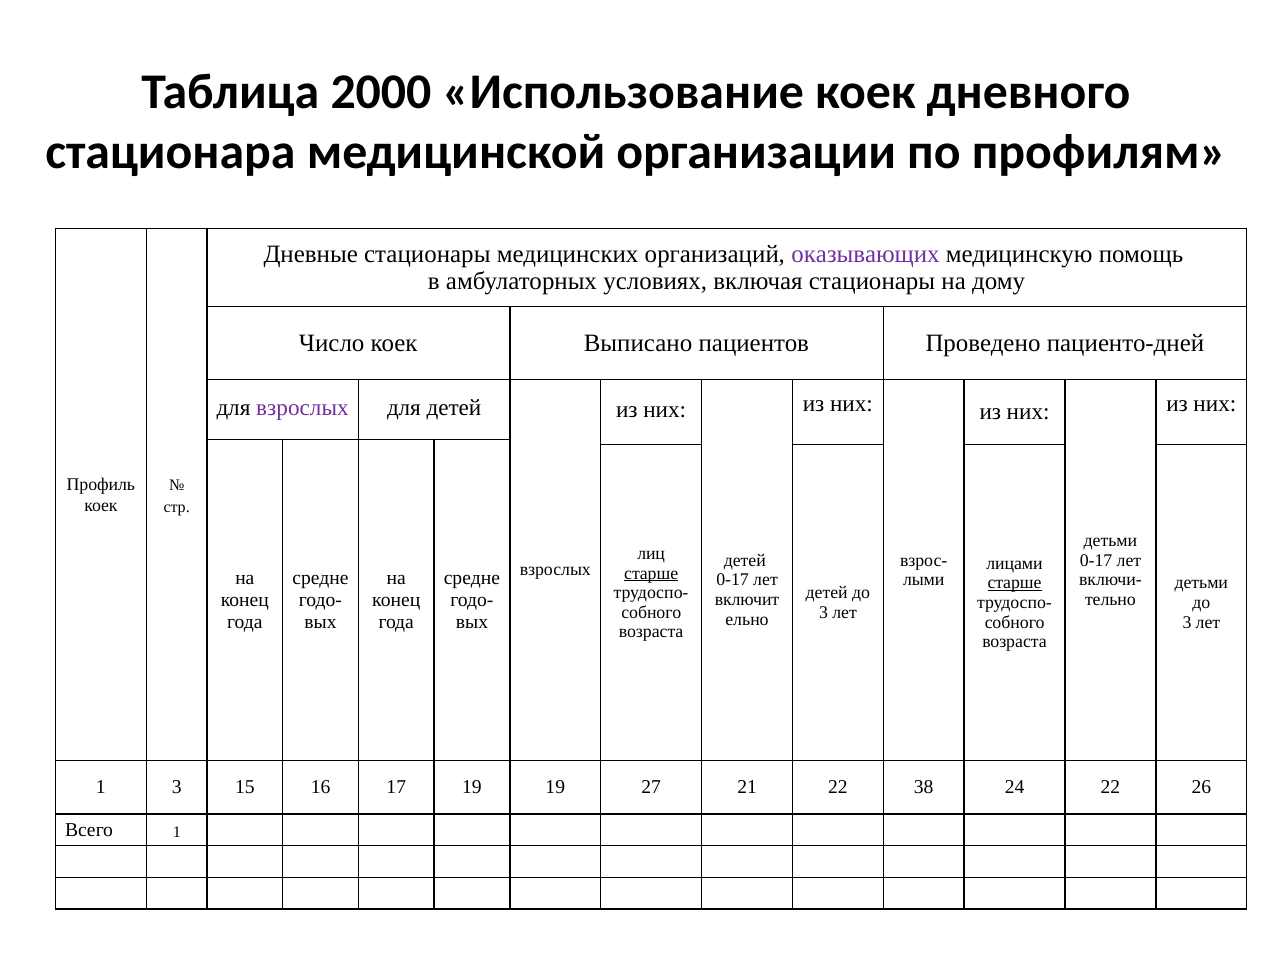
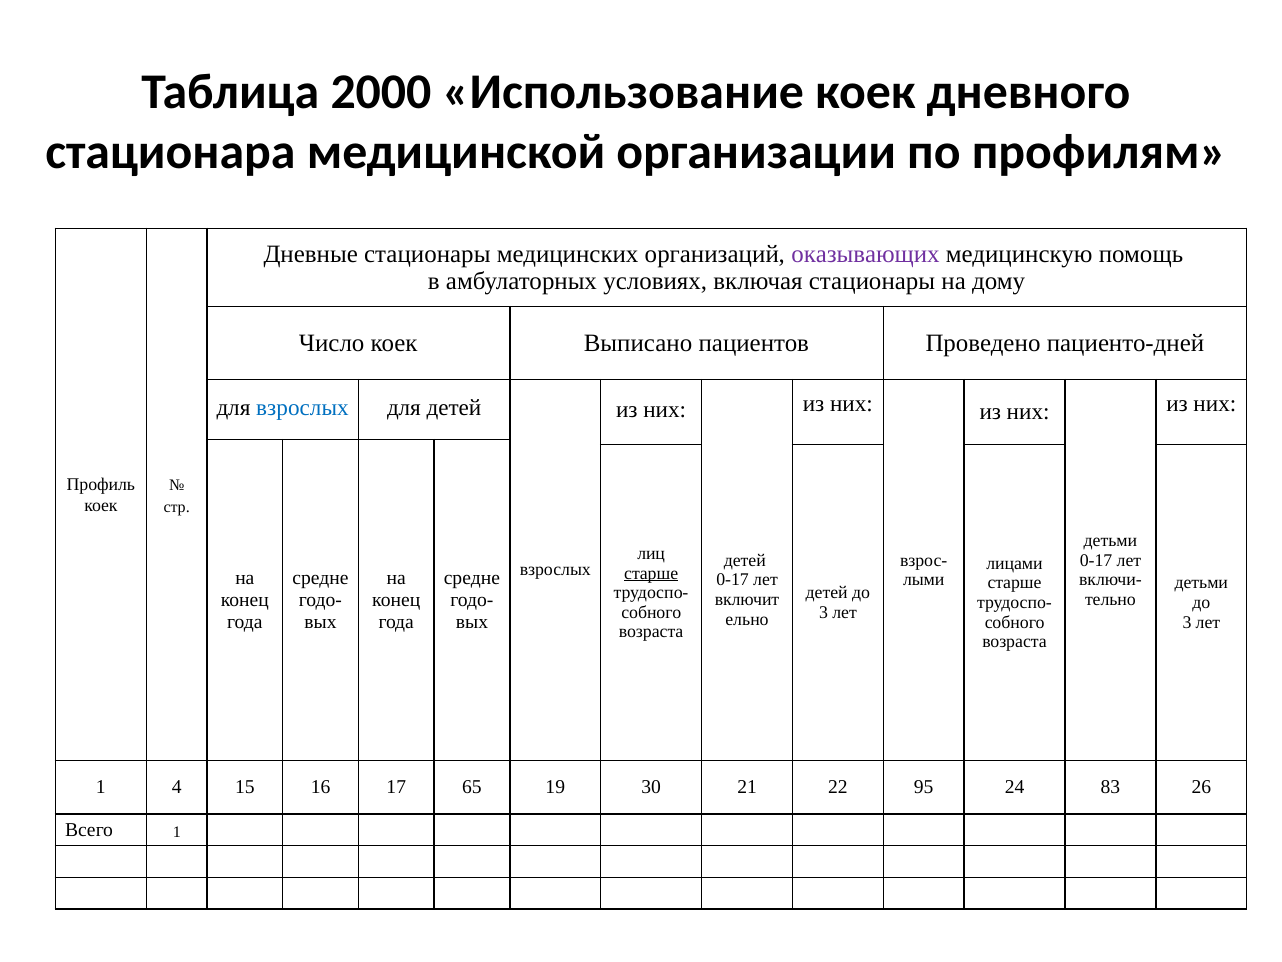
взрослых colour: purple -> blue (302, 407)
старше underline: present -> none (1015, 583)
1 3: 3 -> 4 (177, 787)
17 19: 19 -> 65 (472, 787)
27: 27 -> 30 (651, 787)
38: 38 -> 95 (924, 787)
24 22: 22 -> 83 (1110, 787)
